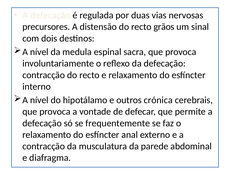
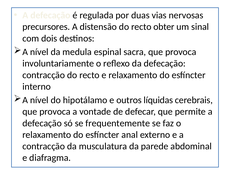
grãos: grãos -> obter (164, 27)
crónica: crónica -> líquidas (158, 100)
